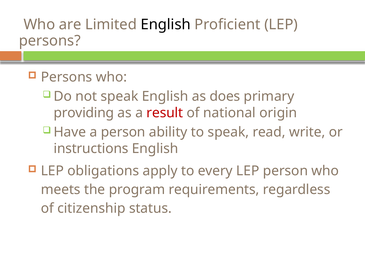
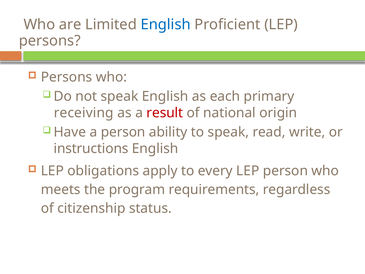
English colour: black -> blue (166, 24)
does: does -> each (225, 96)
providing: providing -> receiving (84, 113)
